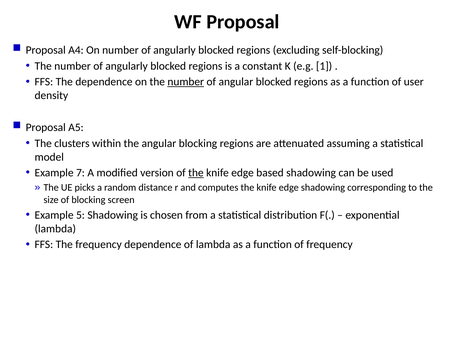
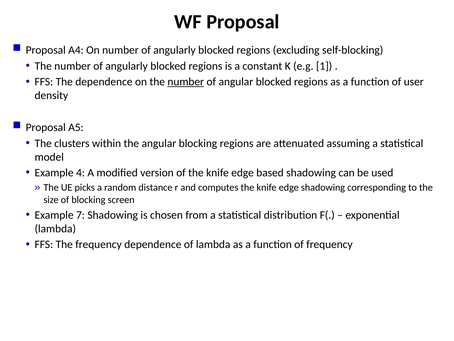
7: 7 -> 4 (80, 173)
the underline: present -> none (196, 173)
Example 5: 5 -> 7 (80, 215)
